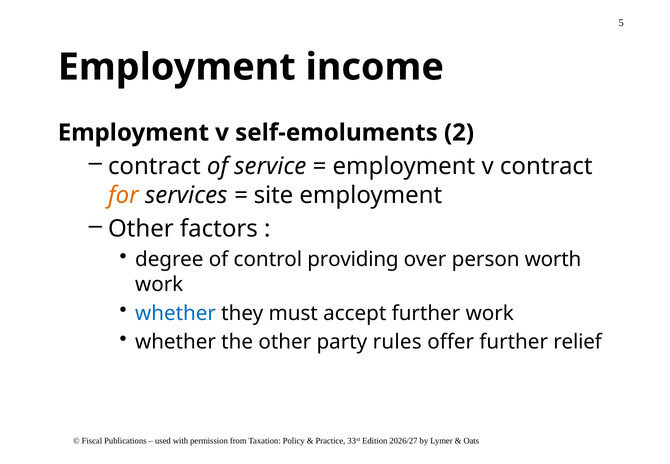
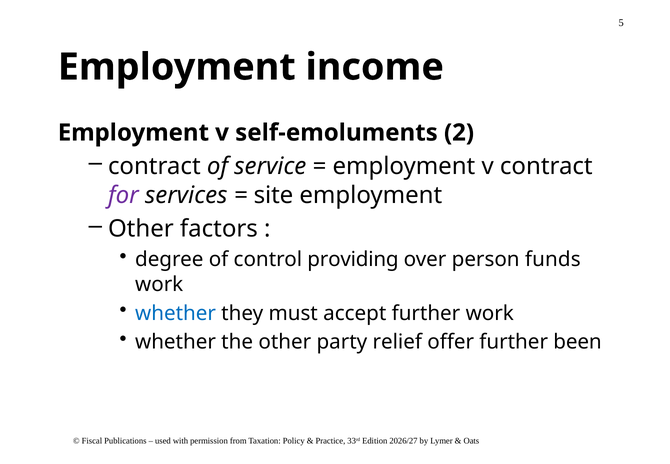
for colour: orange -> purple (123, 195)
worth: worth -> funds (553, 260)
rules: rules -> relief (397, 342)
relief: relief -> been (577, 342)
